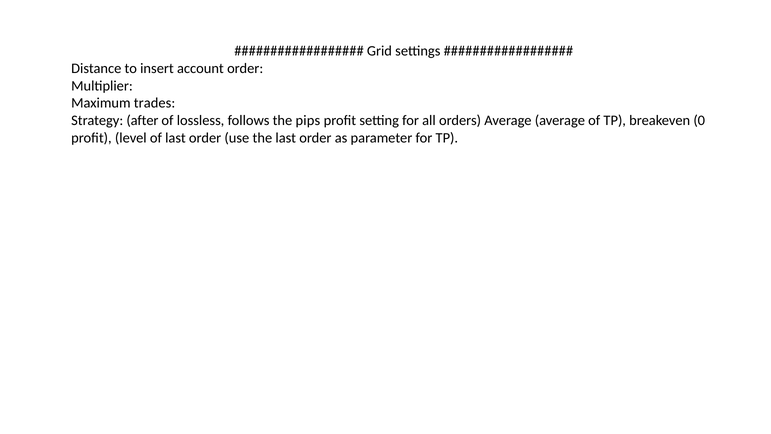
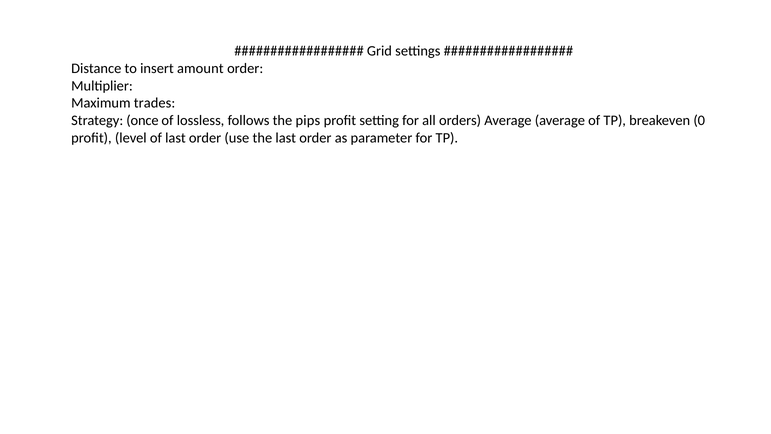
account: account -> amount (200, 68)
after: after -> once (142, 120)
